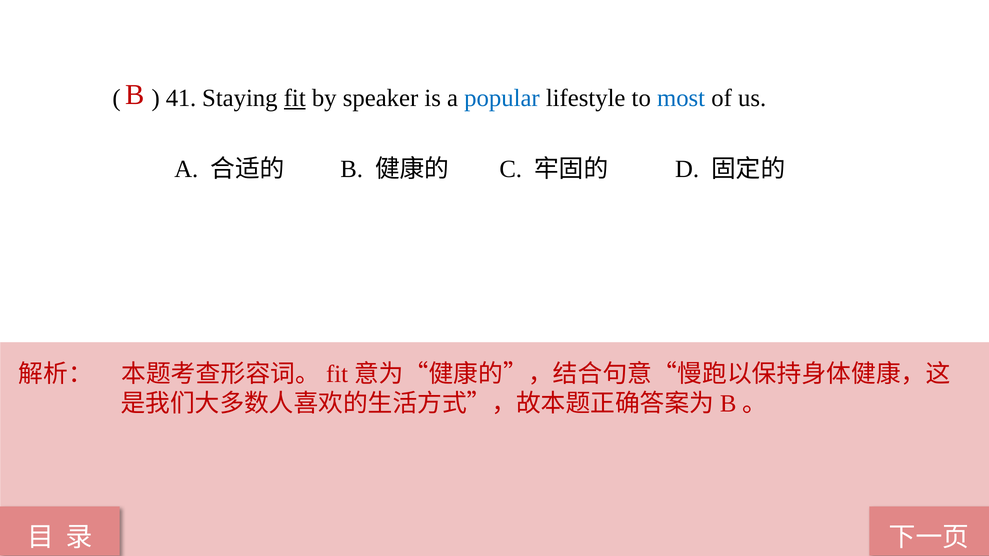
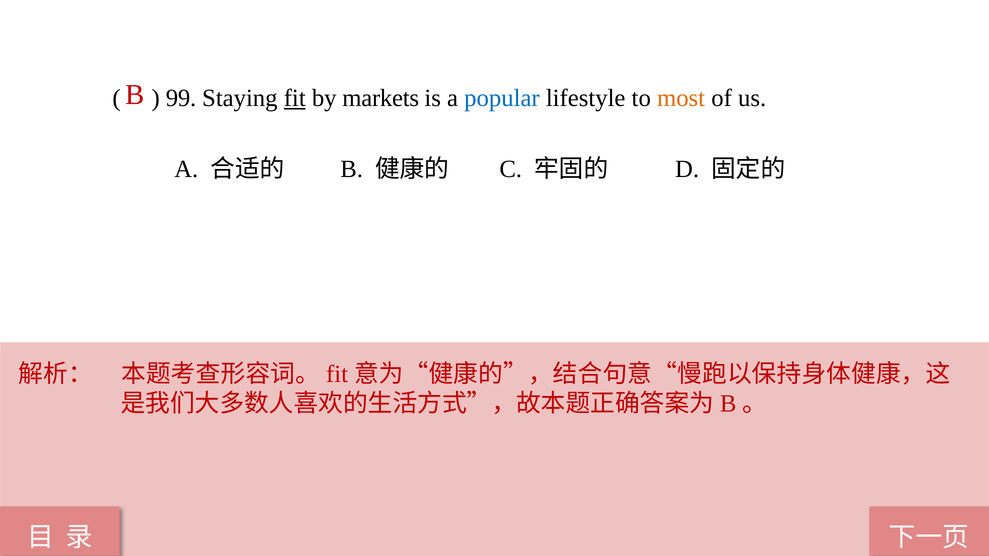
41: 41 -> 99 (181, 98)
speaker: speaker -> markets (381, 98)
most colour: blue -> orange (681, 98)
